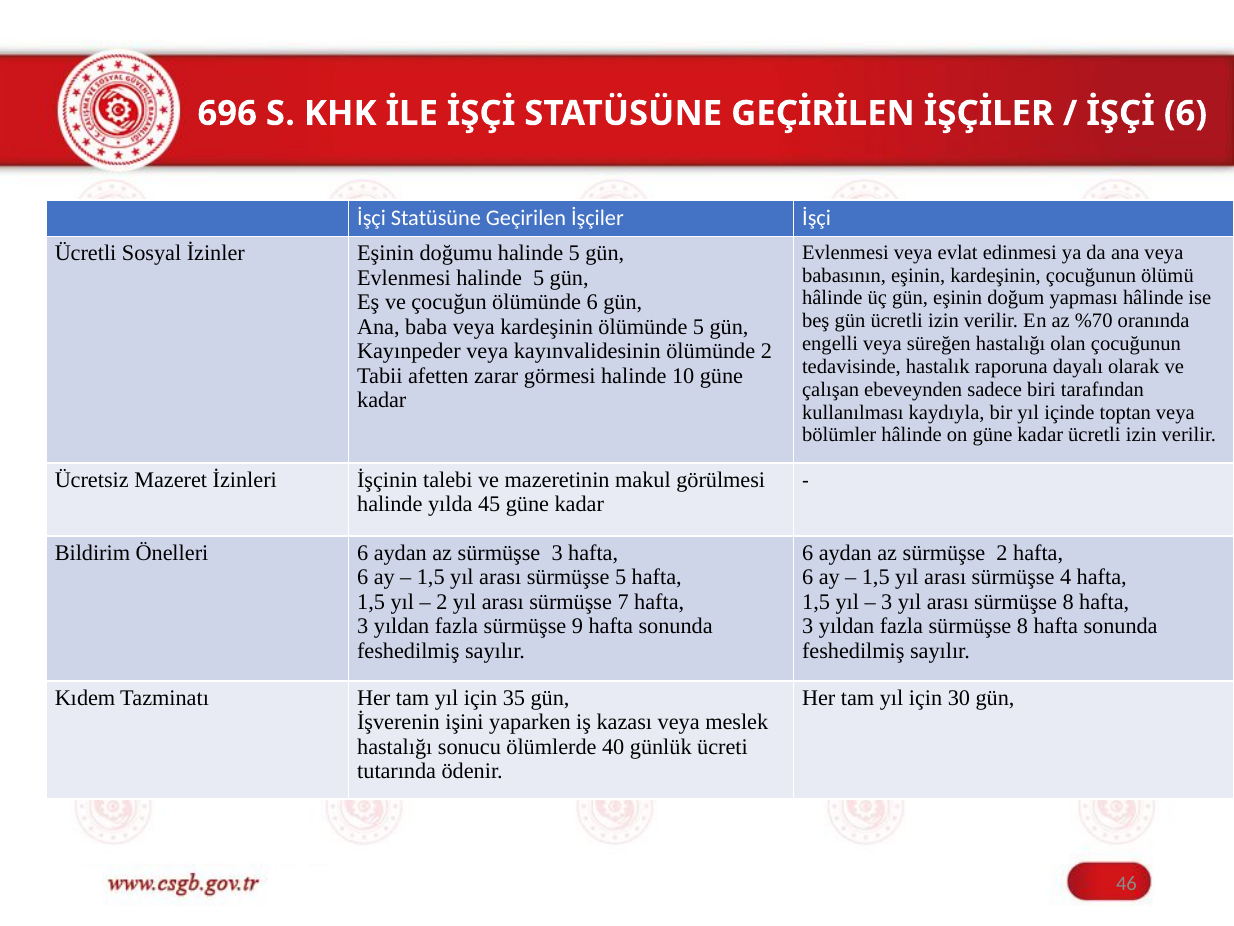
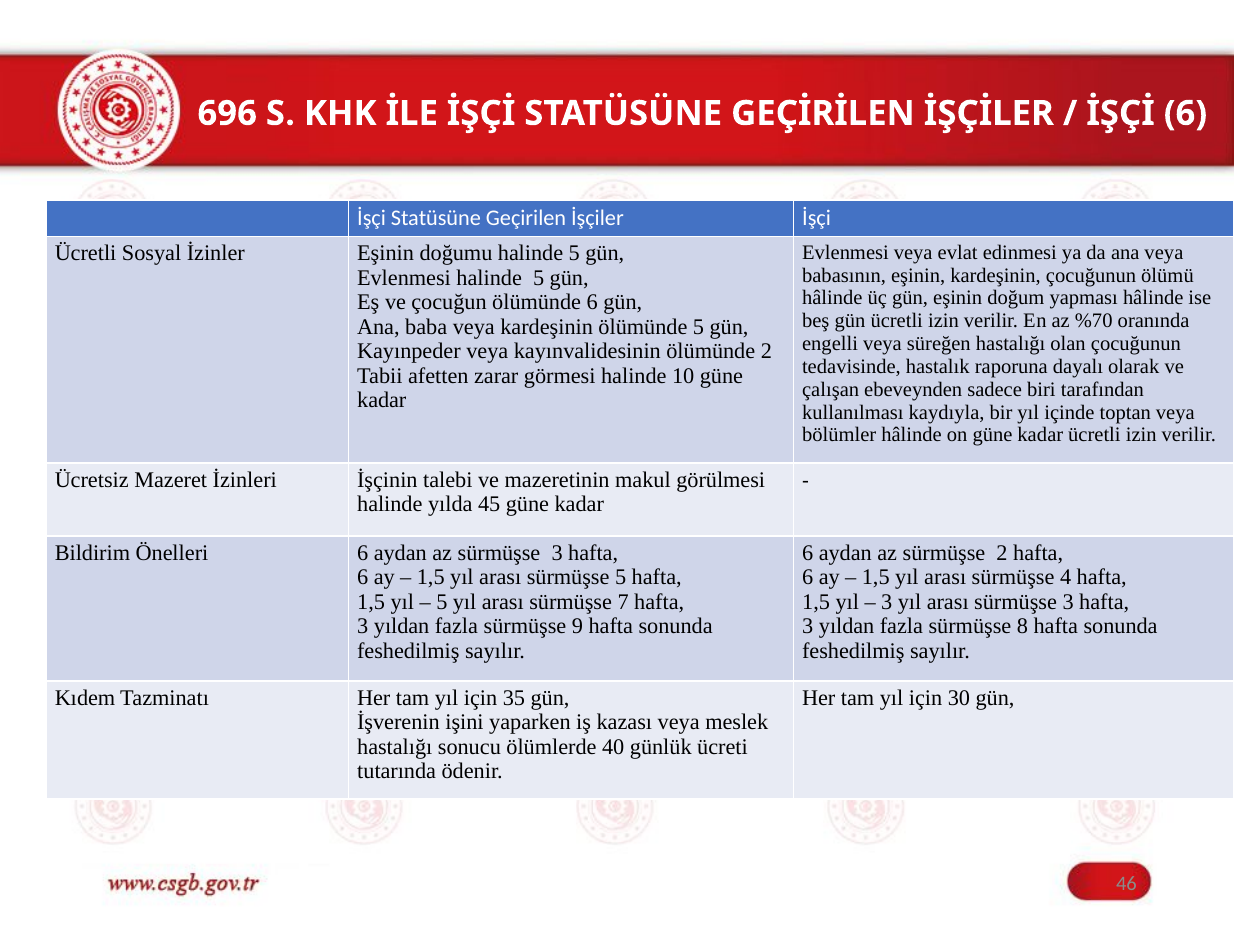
2: 2 -> 5 (442, 601)
arası sürmüşse 8: 8 -> 3 (1068, 601)
